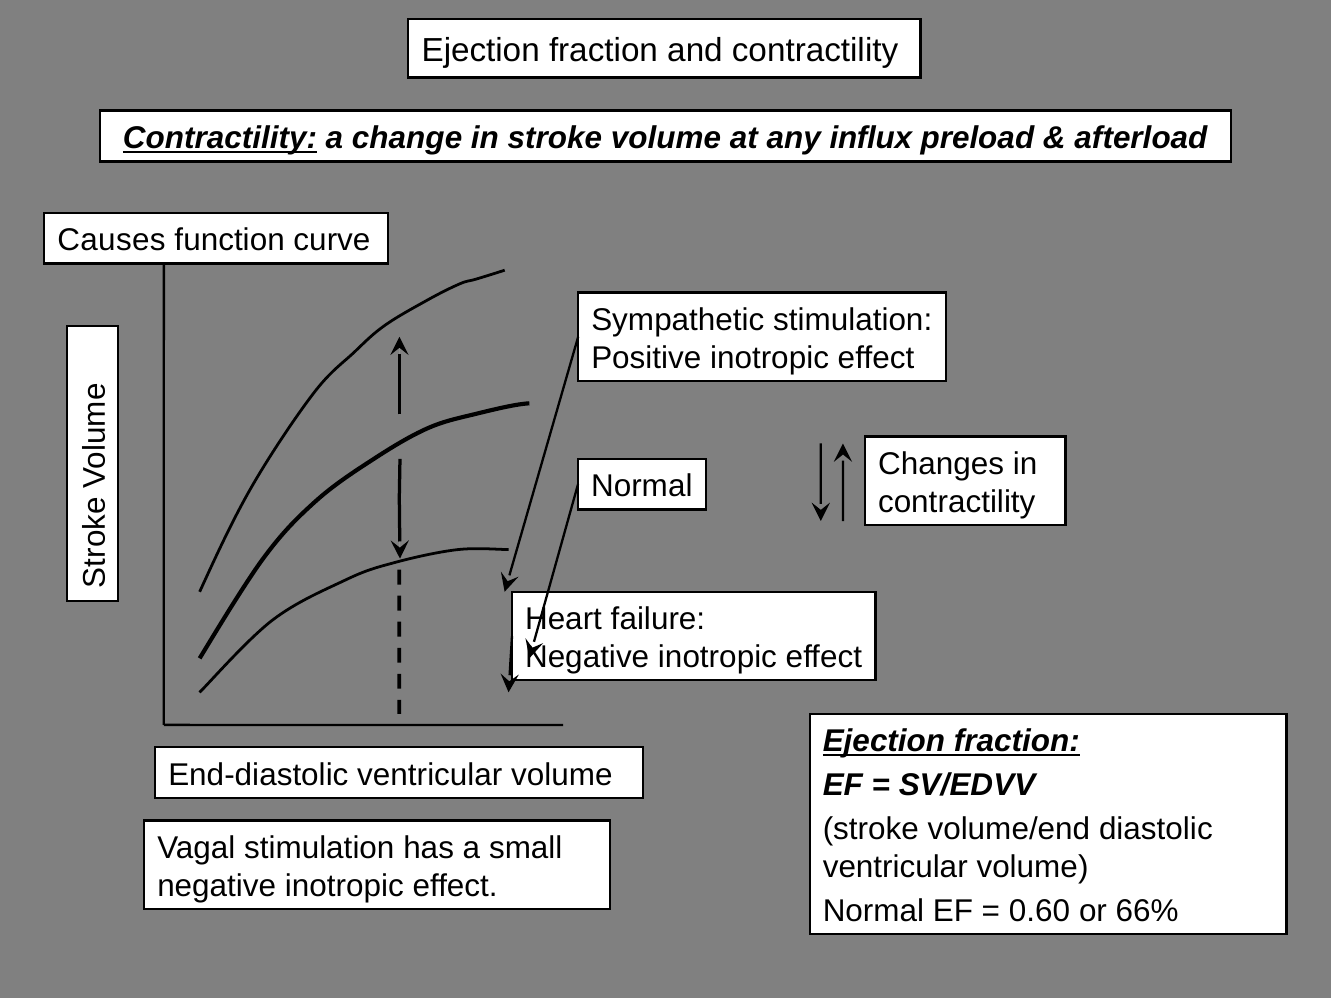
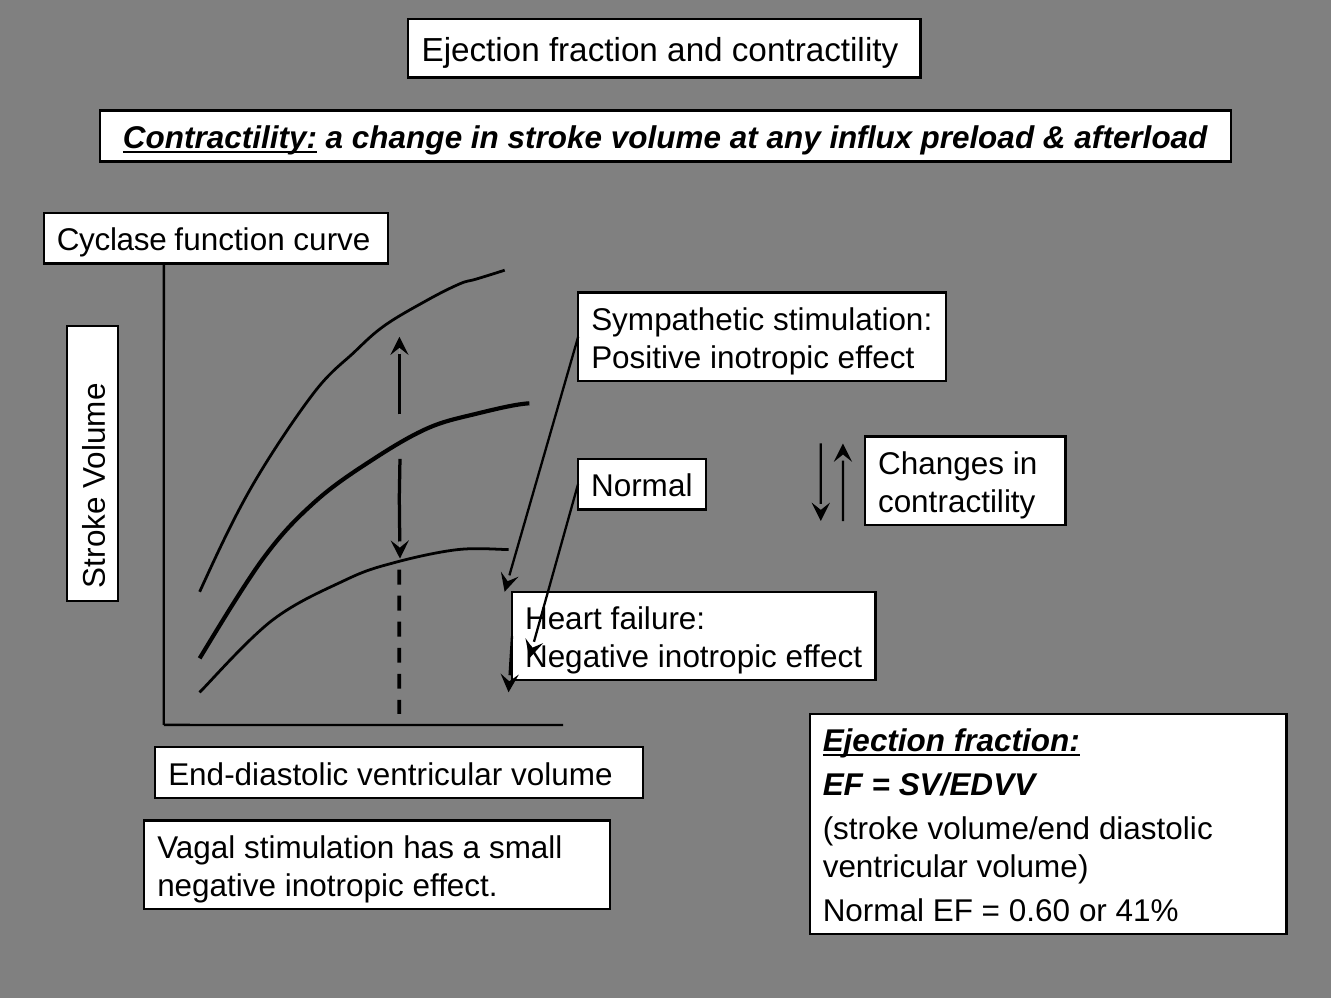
Causes: Causes -> Cyclase (112, 240)
66%: 66% -> 41% (1147, 911)
